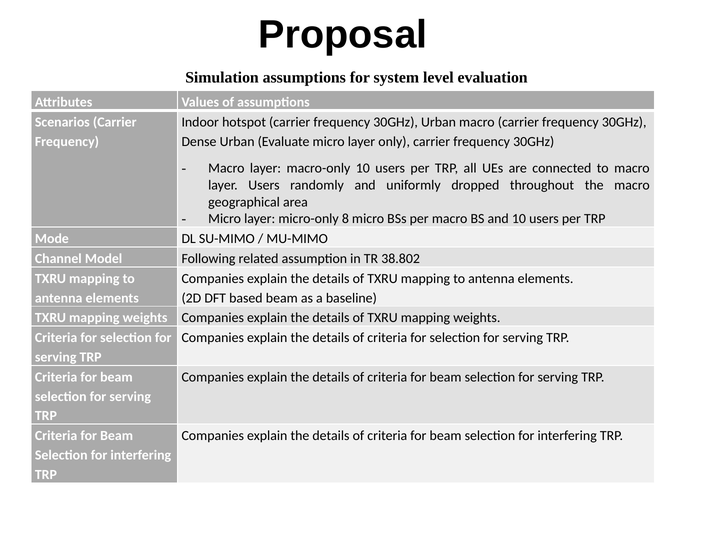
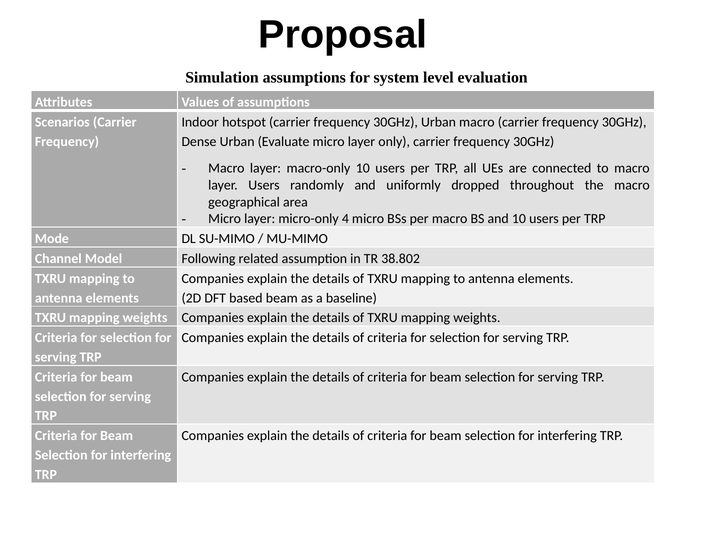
8: 8 -> 4 (345, 219)
